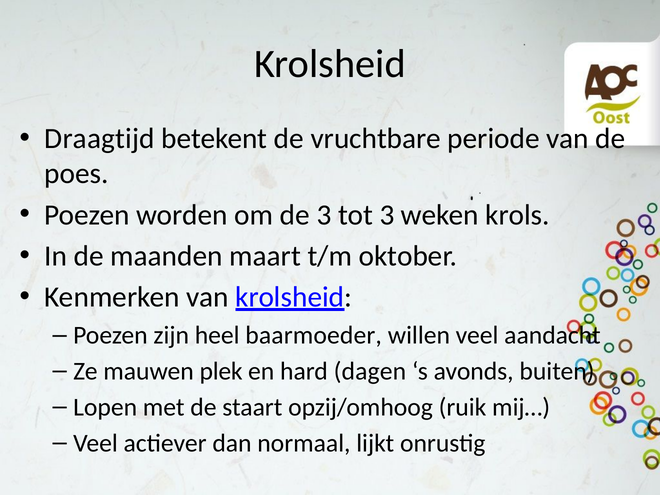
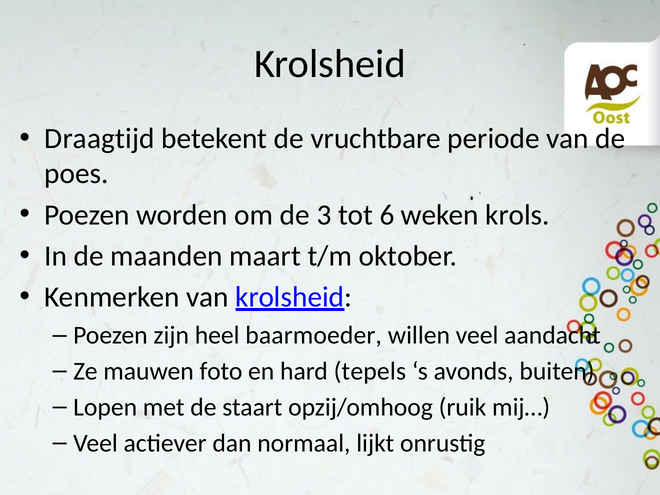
tot 3: 3 -> 6 (387, 215)
plek: plek -> foto (221, 371)
dagen: dagen -> tepels (370, 371)
